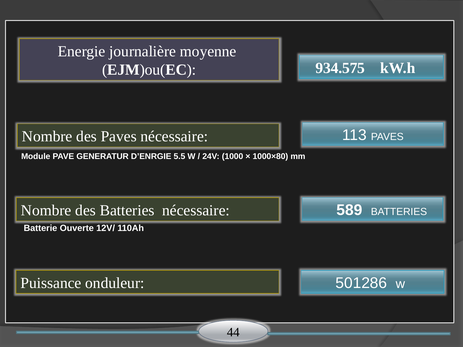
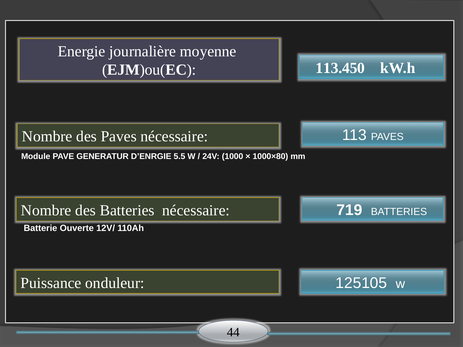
934.575: 934.575 -> 113.450 (340, 68)
589: 589 -> 719 (349, 210)
501286: 501286 -> 125105 (361, 283)
